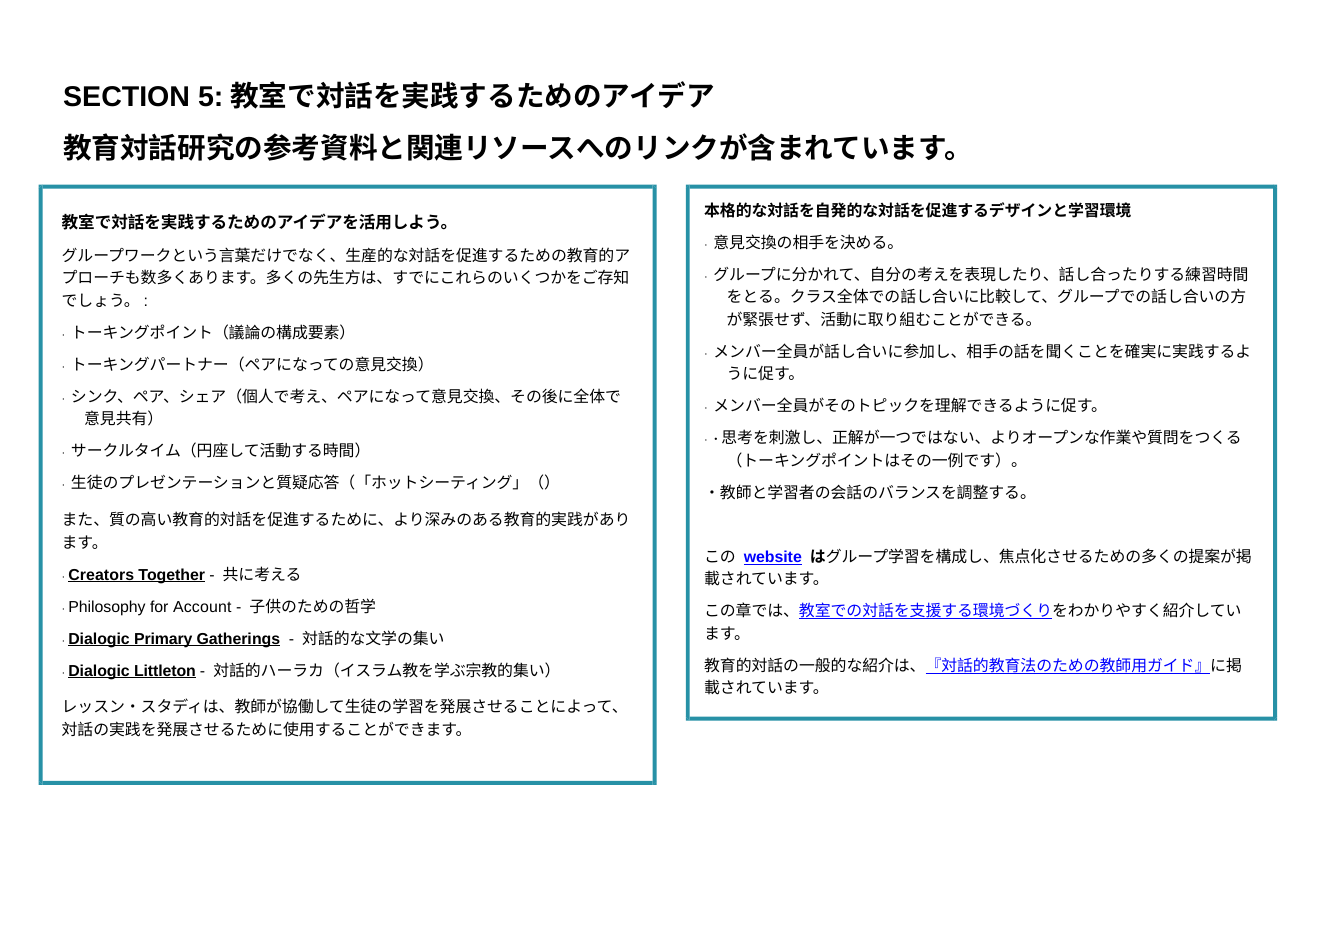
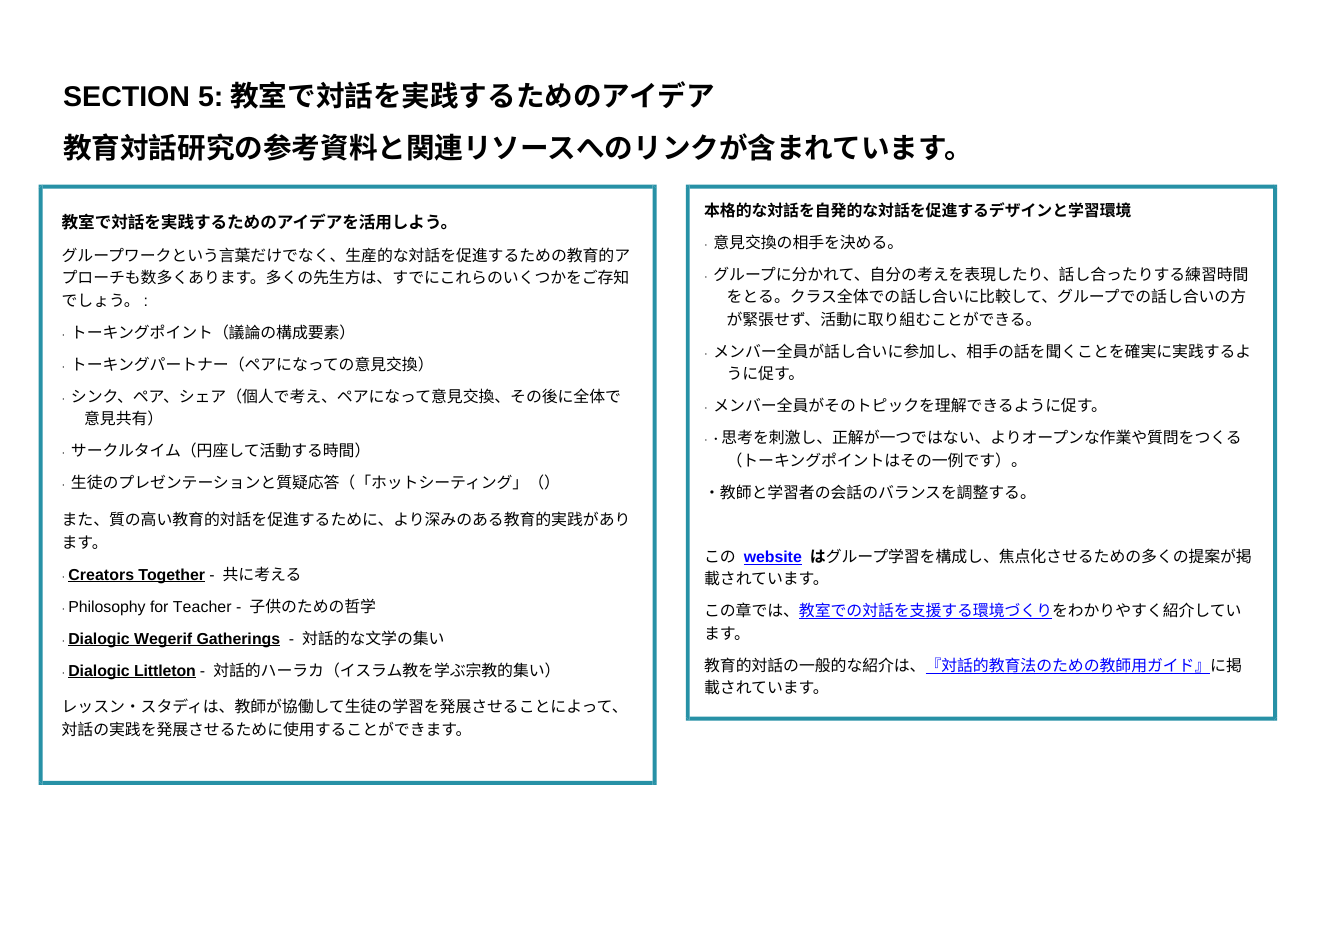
Account: Account -> Teacher (202, 607)
Primary: Primary -> Wegerif (163, 639)
